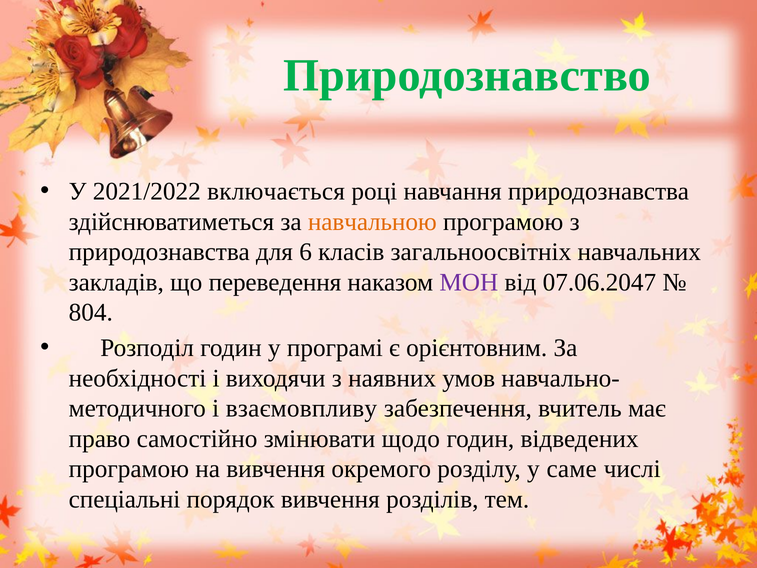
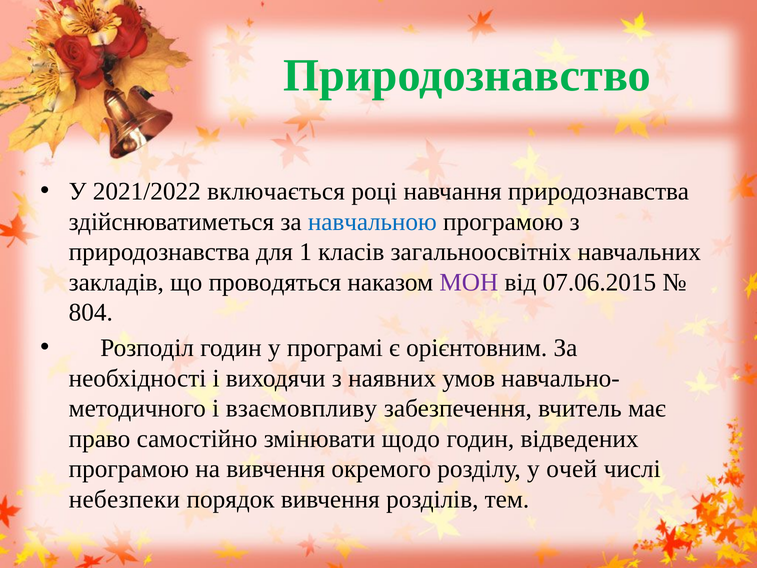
навчальною colour: orange -> blue (372, 222)
6: 6 -> 1 (306, 252)
переведення: переведення -> проводяться (275, 282)
07.06.2047: 07.06.2047 -> 07.06.2015 (599, 282)
саме: саме -> очей (572, 469)
спеціальні: спеціальні -> небезпеки (124, 499)
